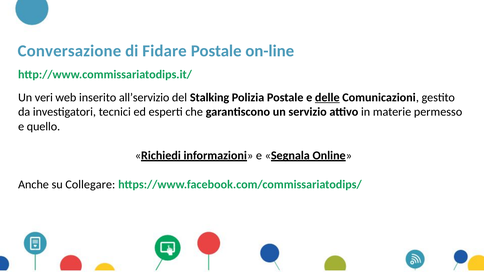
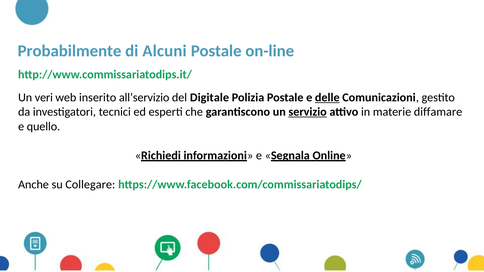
Conversazione: Conversazione -> Probabilmente (70, 51)
Fidare: Fidare -> Alcuni (165, 51)
Stalking: Stalking -> Digitale (209, 97)
servizio underline: none -> present (308, 112)
permesso: permesso -> diffamare (438, 112)
